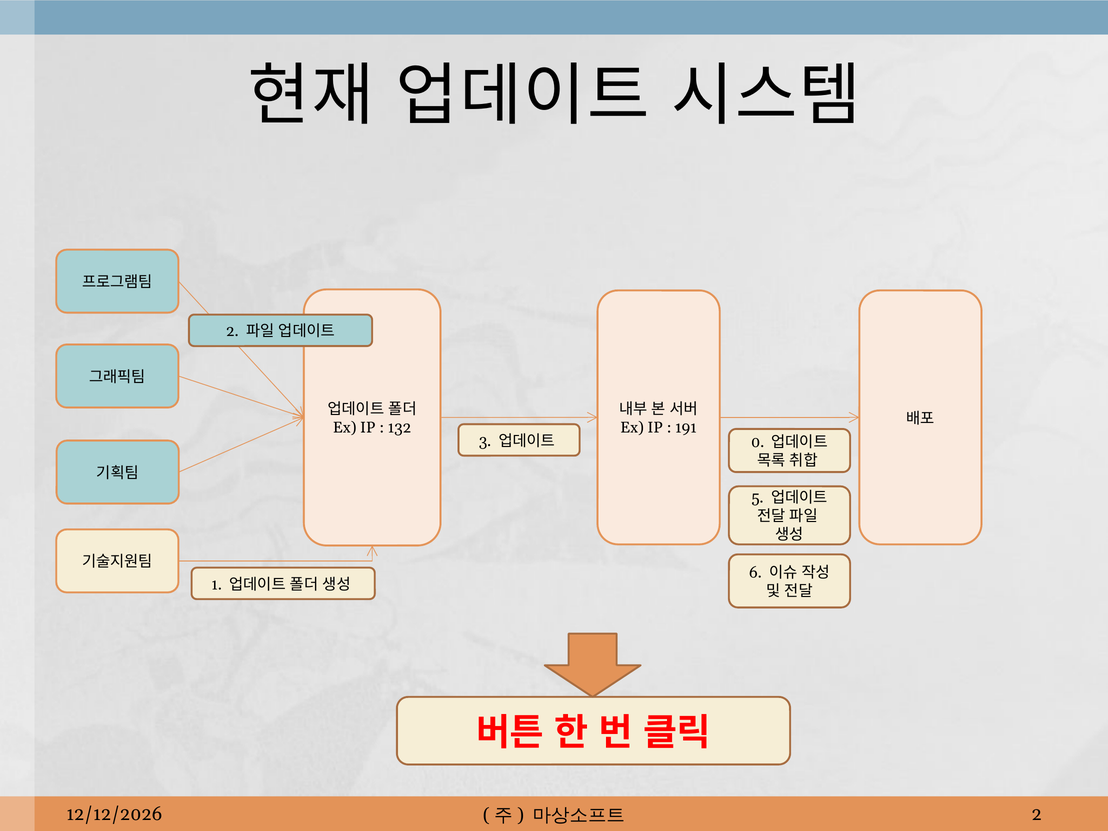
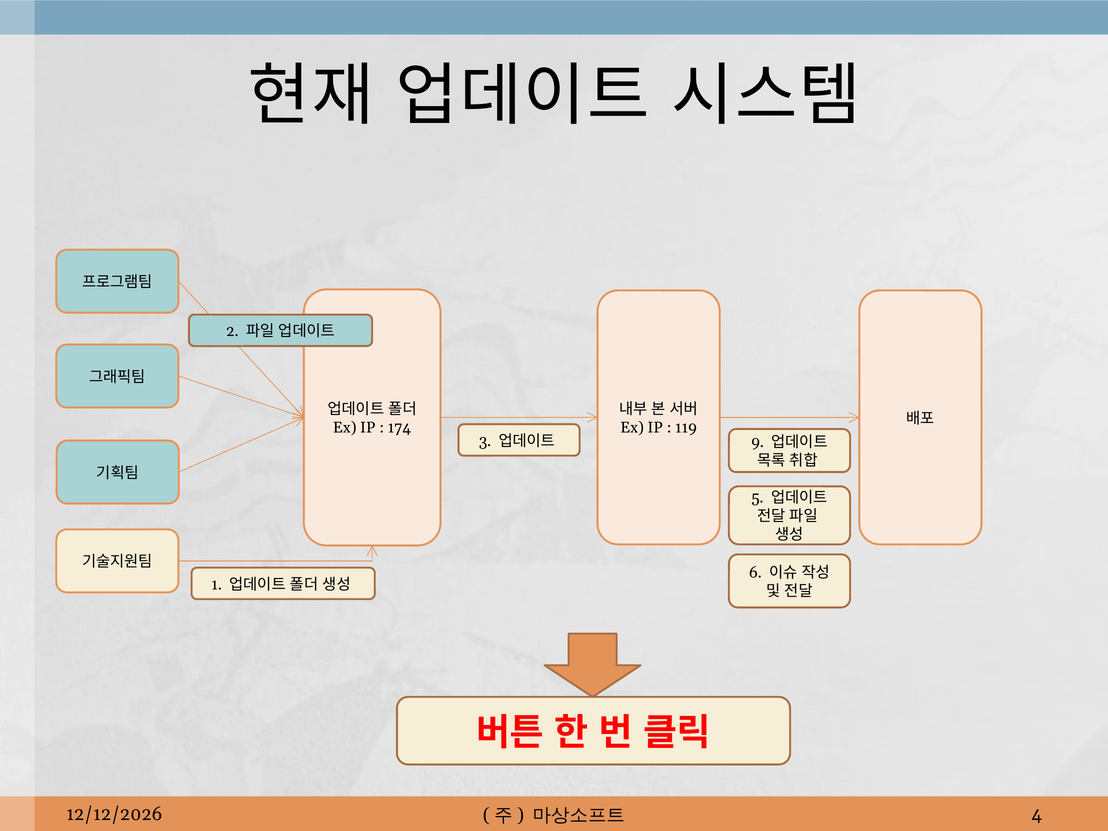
191: 191 -> 119 (686, 428)
132: 132 -> 174 (399, 428)
0: 0 -> 9 (758, 442)
2: 2 -> 4 (1037, 814)
